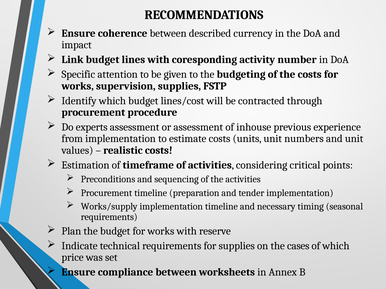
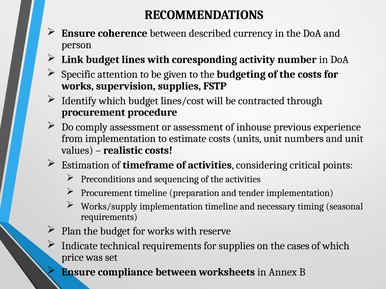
impact: impact -> person (77, 45)
experts: experts -> comply (92, 127)
